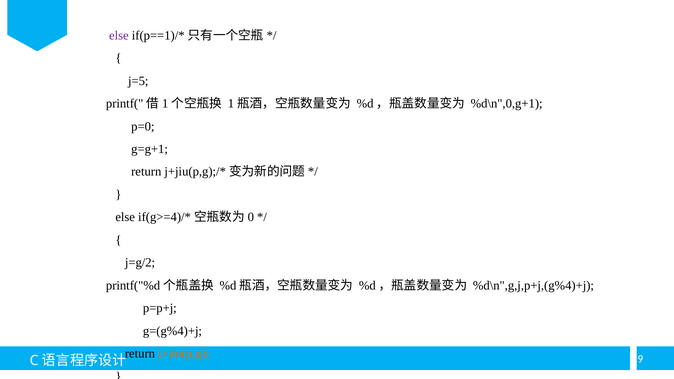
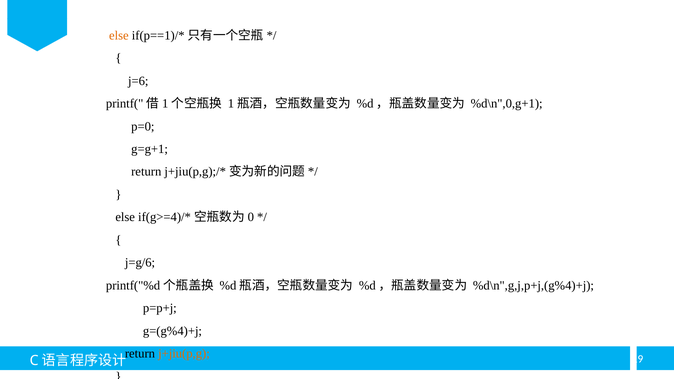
else colour: purple -> orange (119, 35)
j=5: j=5 -> j=6 (138, 81)
j=g/2: j=g/2 -> j=g/6 (140, 263)
